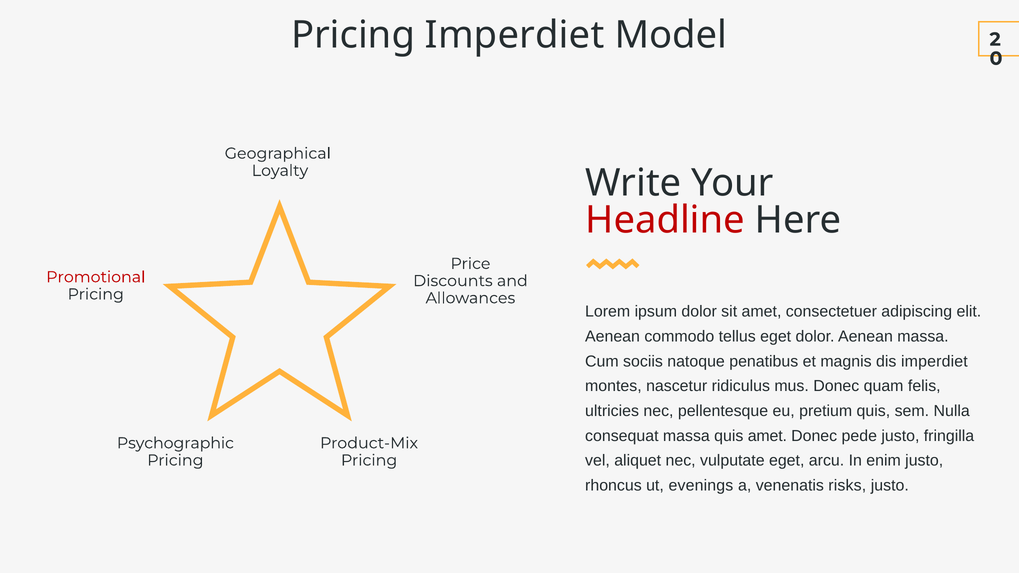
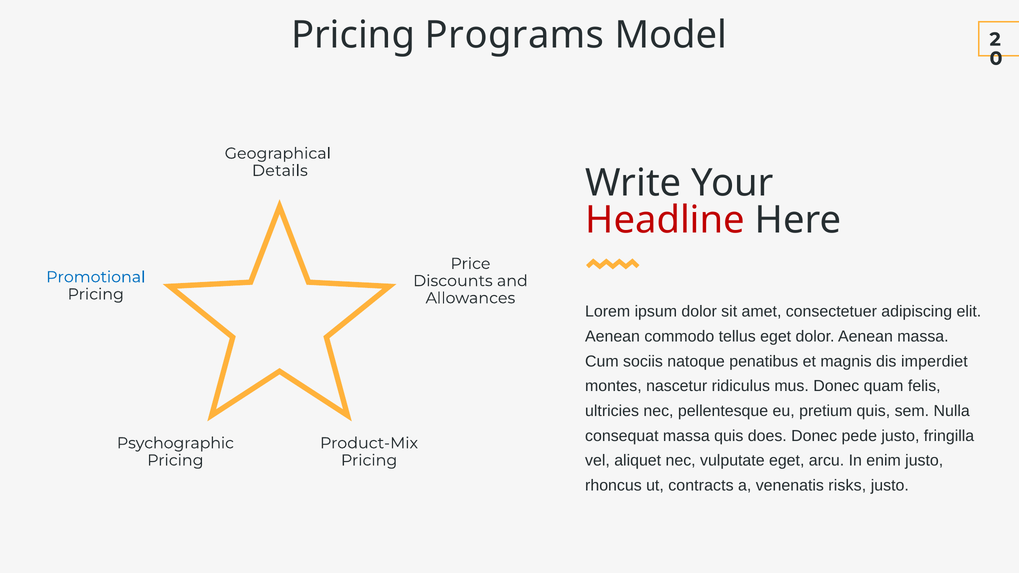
Pricing Imperdiet: Imperdiet -> Programs (515, 35)
Loyalty: Loyalty -> Details (280, 171)
Promotional colour: red -> blue (96, 277)
quis amet: amet -> does (767, 436)
evenings: evenings -> contracts (701, 486)
